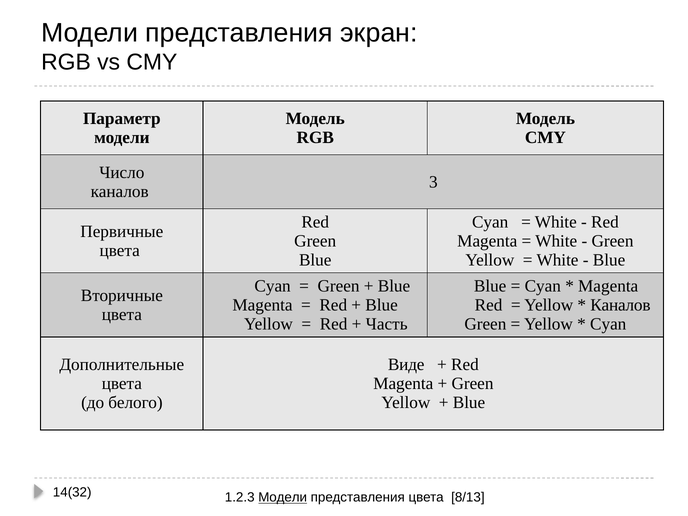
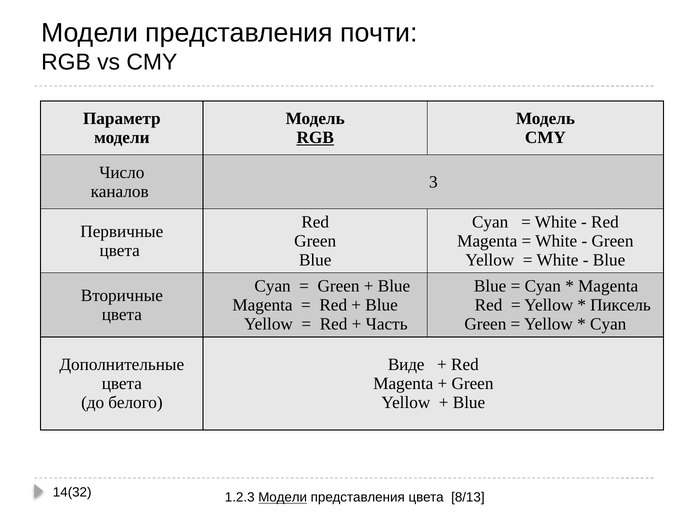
экран: экран -> почти (379, 33)
RGB underline: none -> present (315, 138)
Каналов: Каналов -> Пиксель (620, 305)
